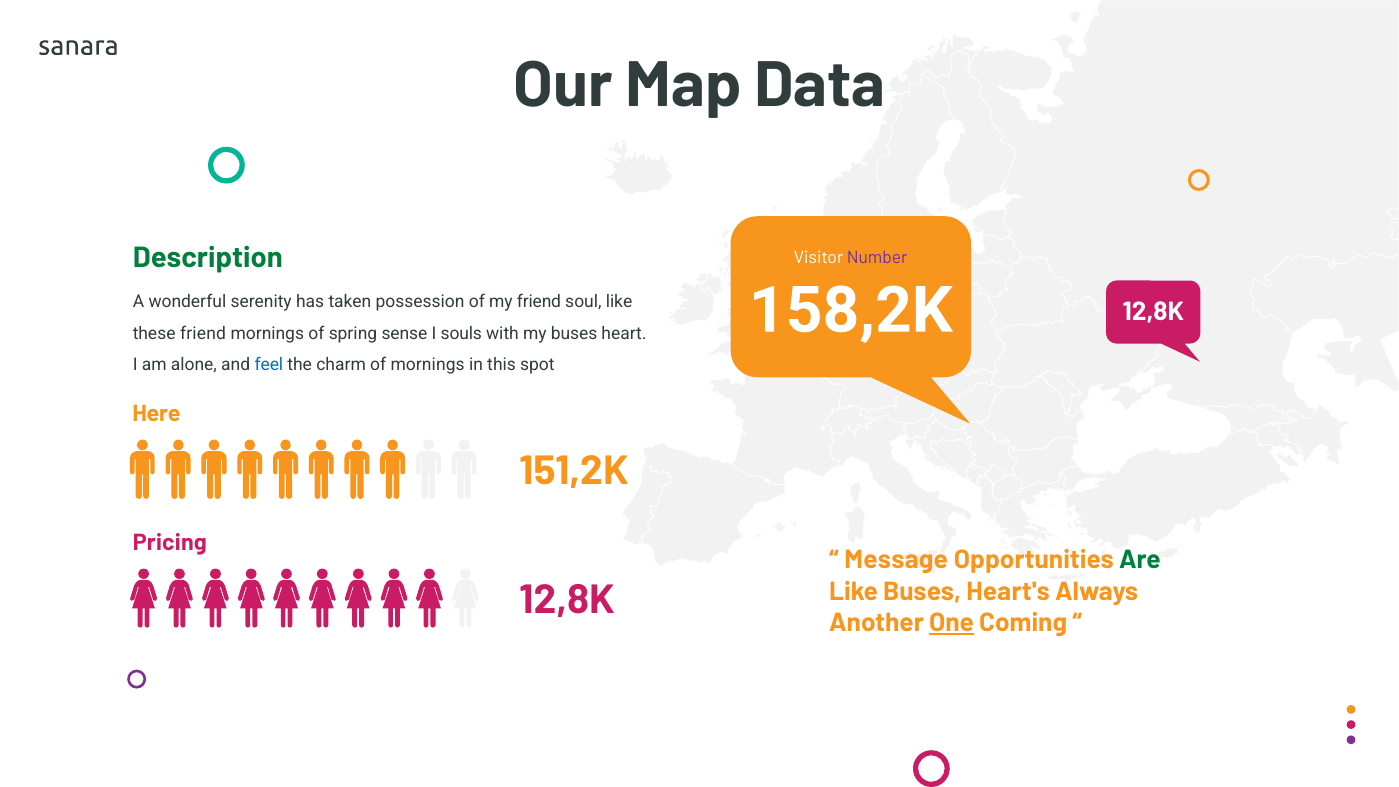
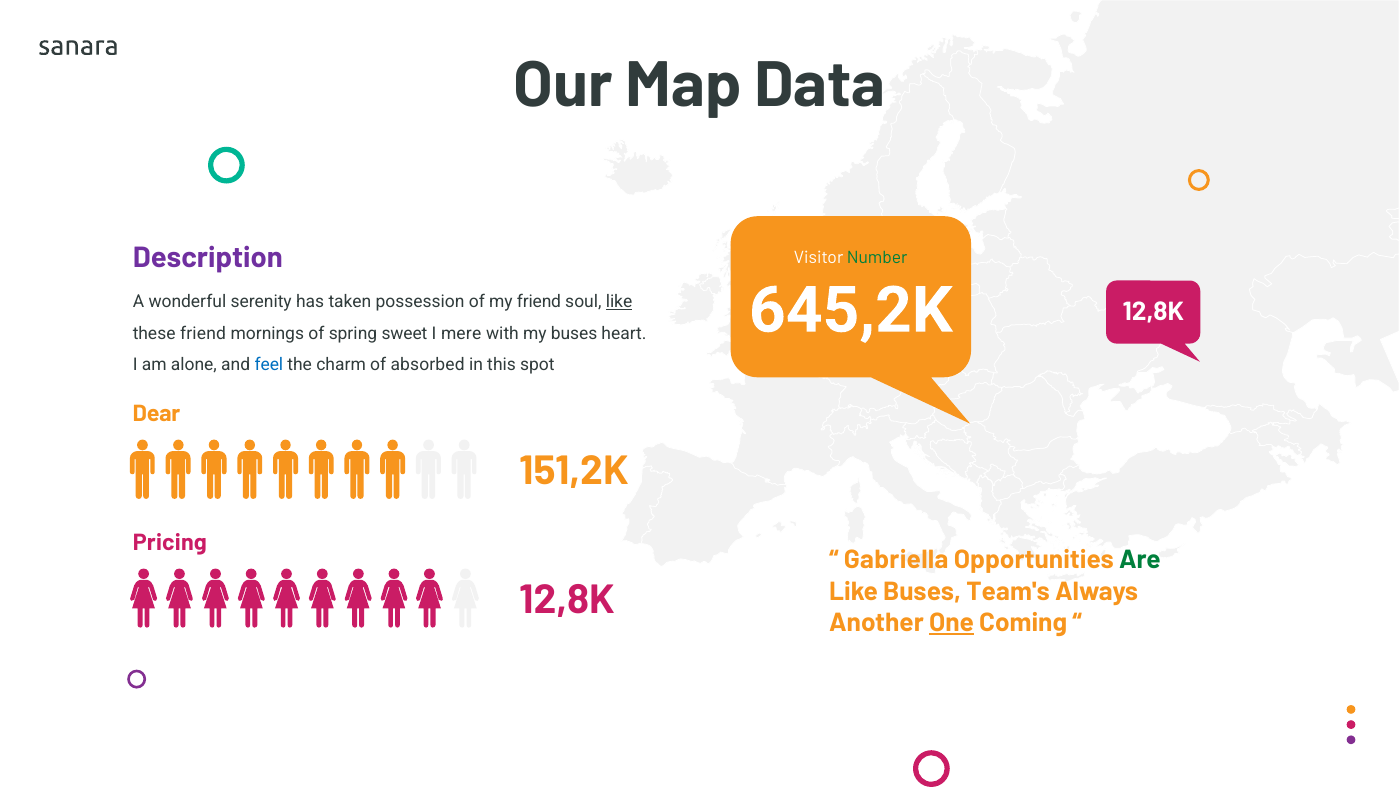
Description colour: green -> purple (208, 258)
Number colour: purple -> green (877, 258)
158,2K: 158,2K -> 645,2K (851, 311)
like underline: none -> present (619, 302)
sense: sense -> sweet (404, 334)
souls: souls -> mere (461, 334)
of mornings: mornings -> absorbed (428, 365)
Here: Here -> Dear (156, 414)
Message: Message -> Gabriella (896, 560)
Heart's: Heart's -> Team's (1008, 591)
